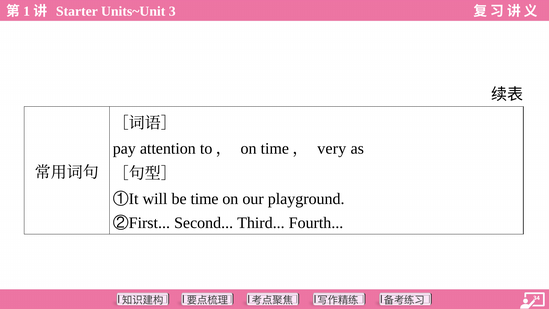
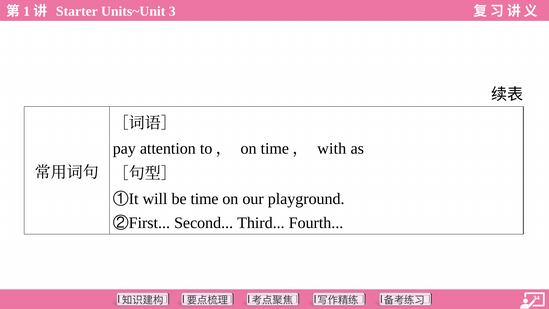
very: very -> with (332, 148)
